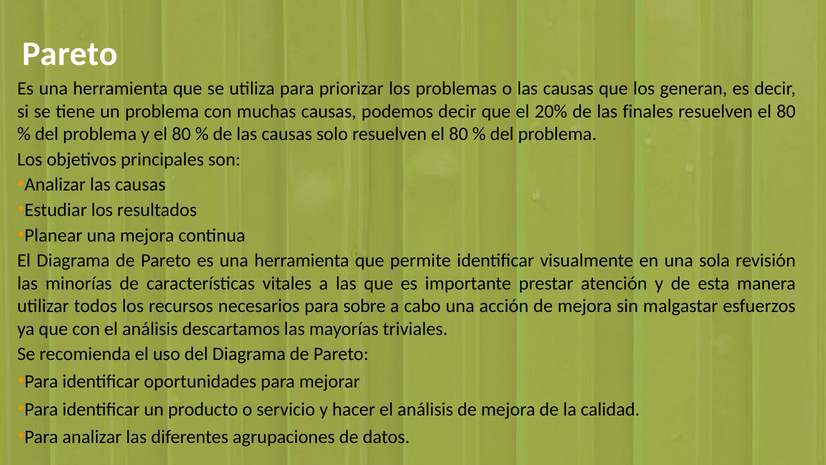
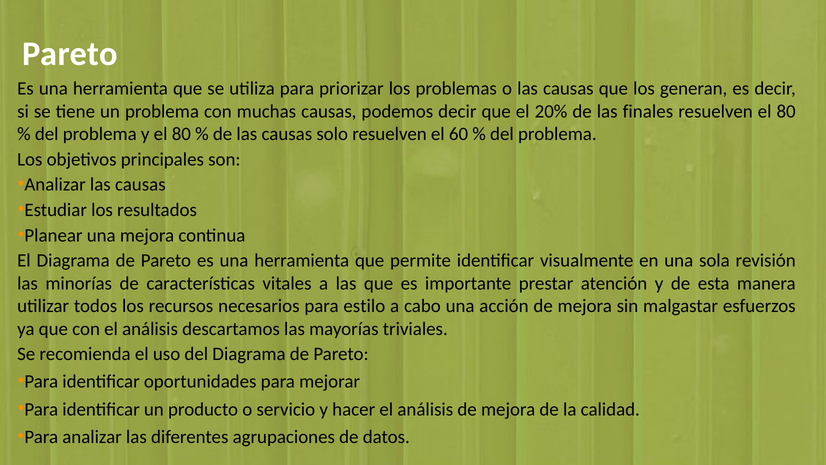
solo resuelven el 80: 80 -> 60 (459, 134)
sobre: sobre -> estilo (364, 306)
